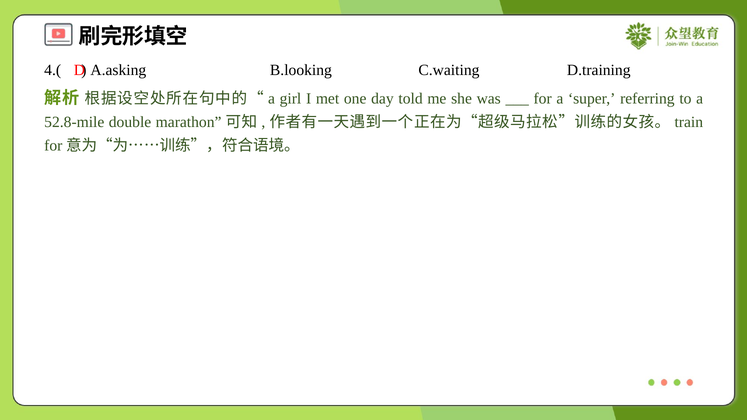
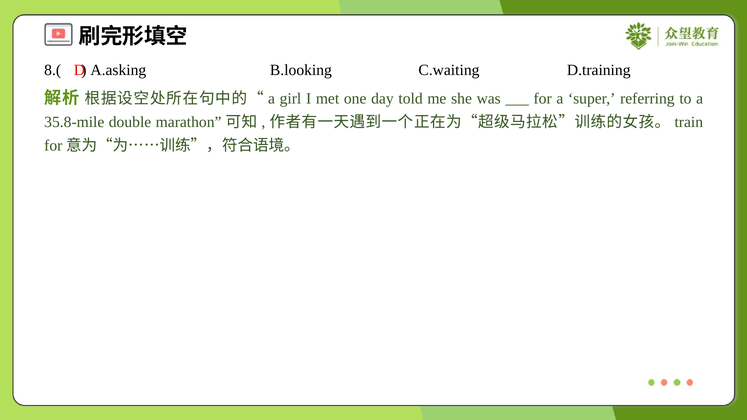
4.(: 4.( -> 8.( (53, 70)
52.8-mile: 52.8-mile -> 35.8-mile (74, 122)
